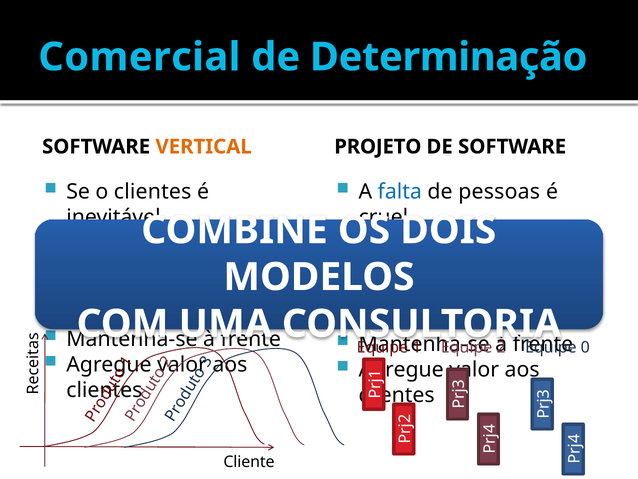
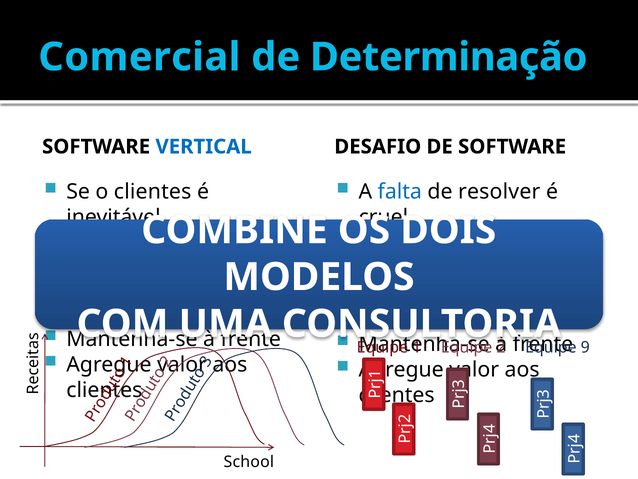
VERTICAL colour: orange -> blue (204, 147)
PROJETO: PROJETO -> DESAFIO (378, 147)
pessoas: pessoas -> resolver (499, 192)
0: 0 -> 9 (585, 347)
Cliente: Cliente -> School (249, 462)
